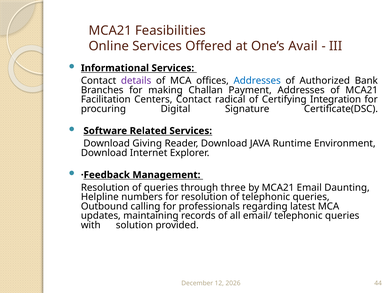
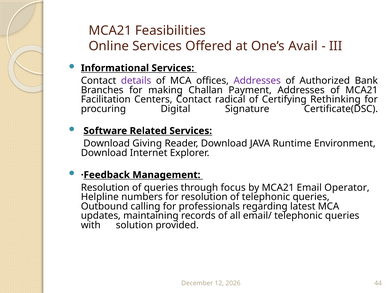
Addresses colour: blue -> purple (257, 81)
Integration: Integration -> Rethinking (335, 100)
three: three -> focus (233, 188)
Daunting: Daunting -> Operator (347, 188)
